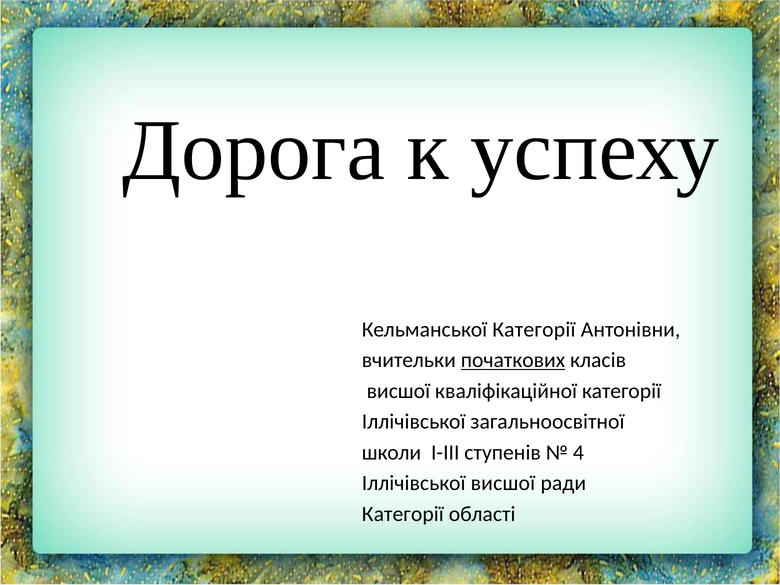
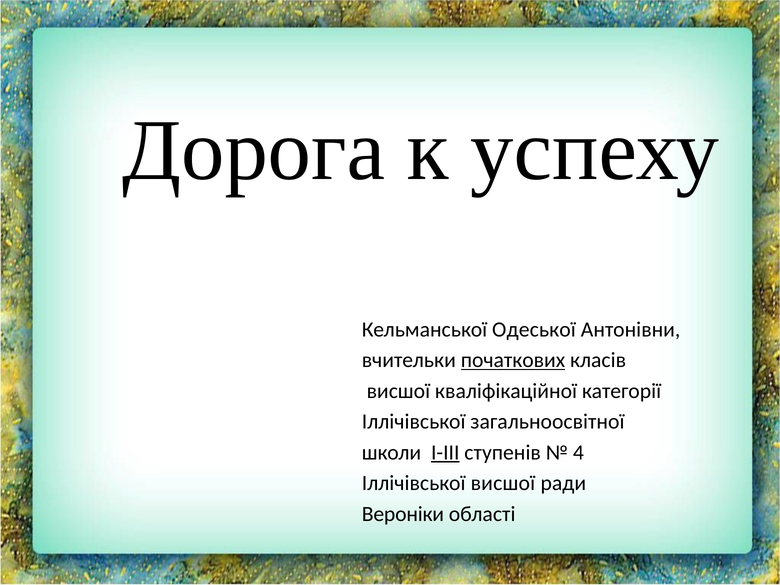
Кельманської Категорії: Категорії -> Одеської (534, 329)
І-ІІІ underline: none -> present (445, 452)
Категорії: Категорії -> Вероніки (403, 514)
